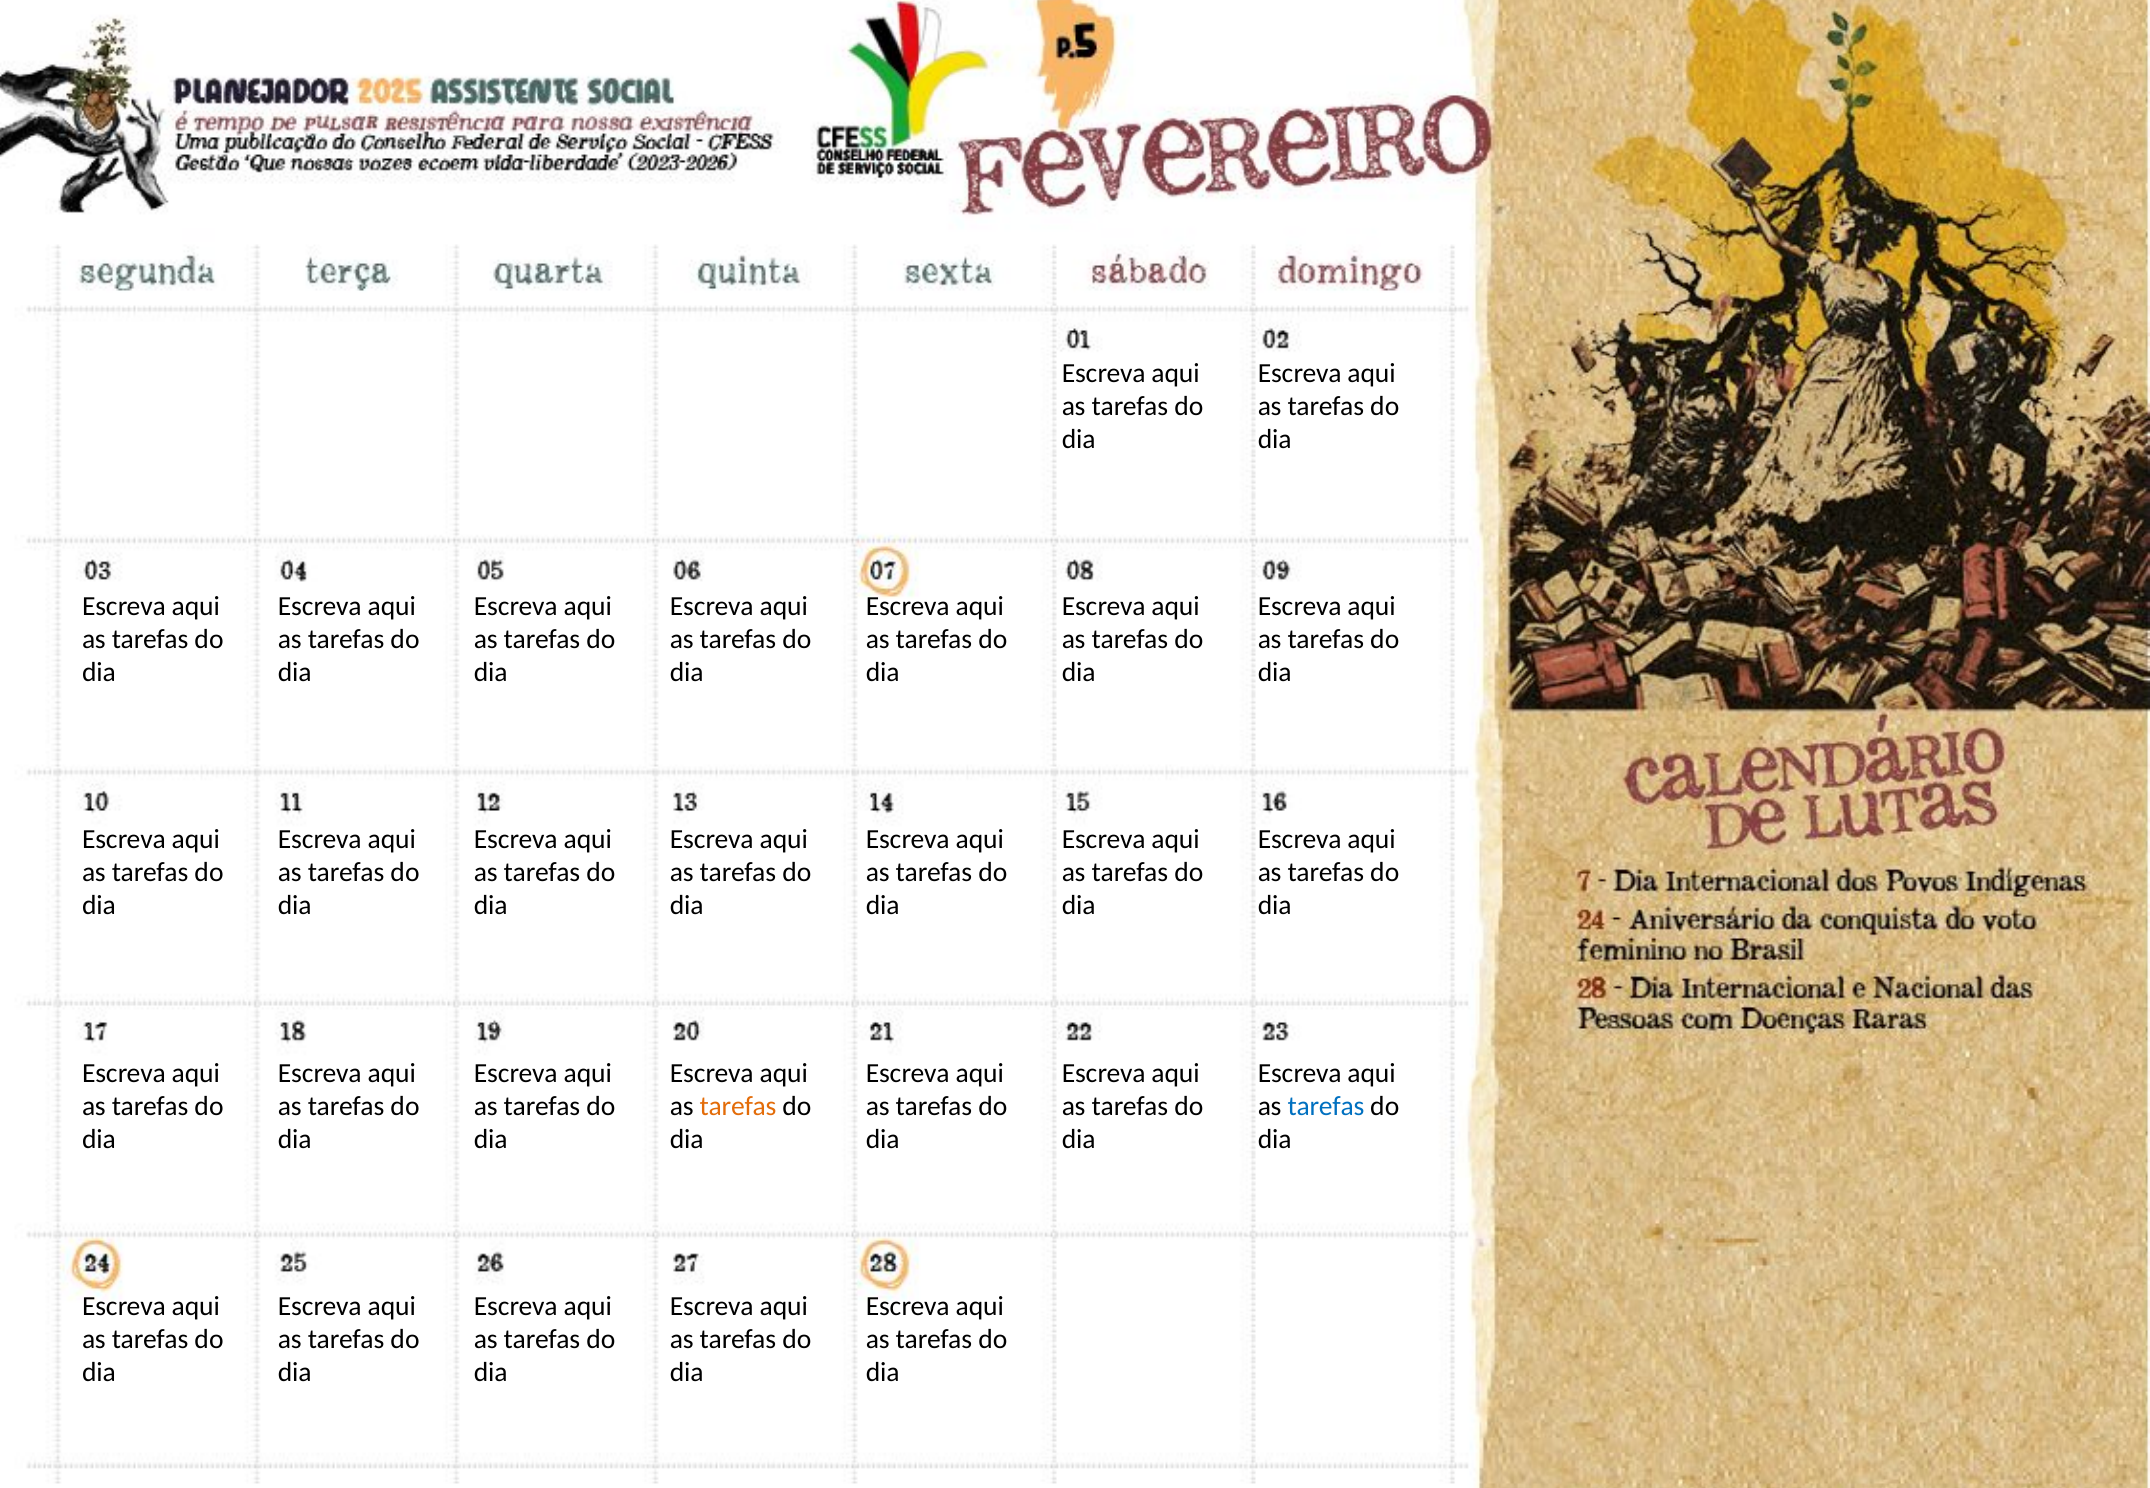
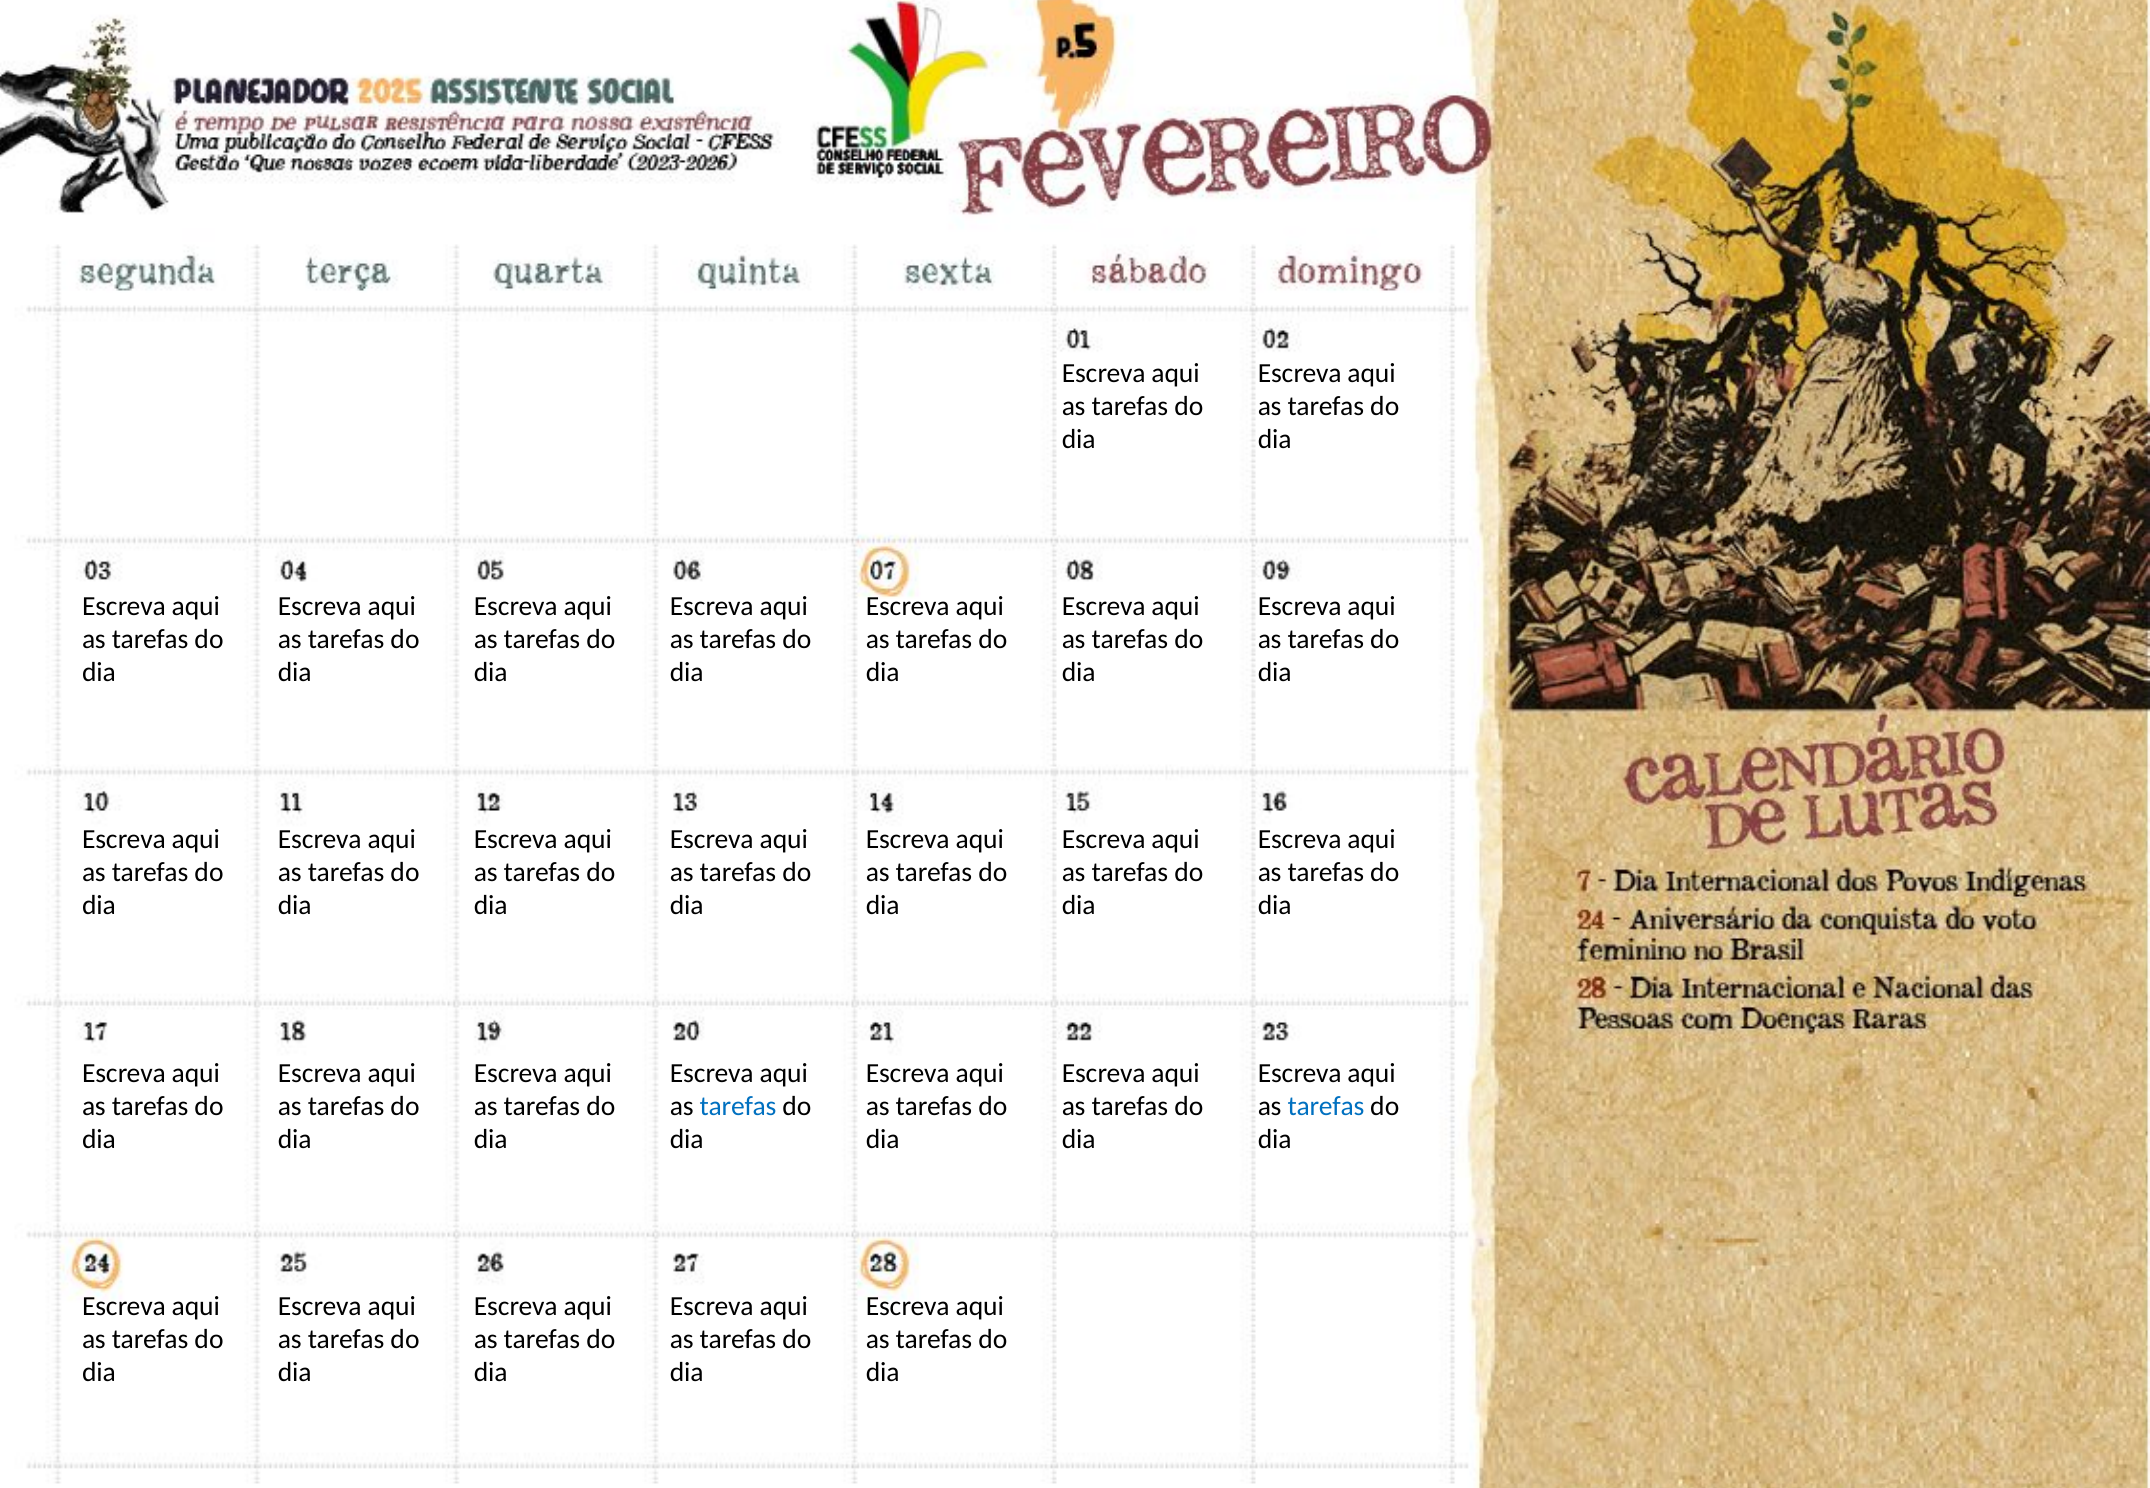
tarefas colour: orange -> blue (738, 1106)
